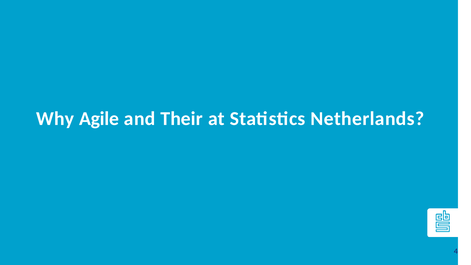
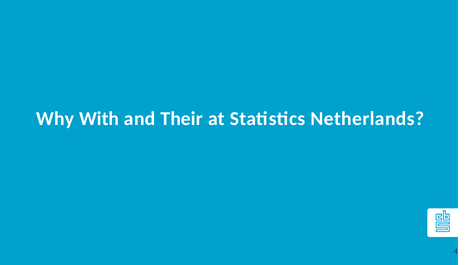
Agile: Agile -> With (99, 119)
